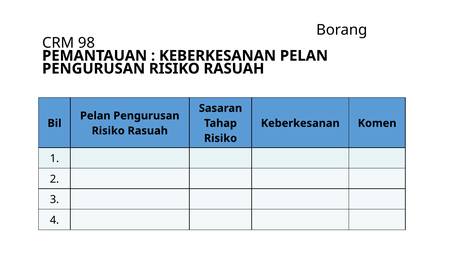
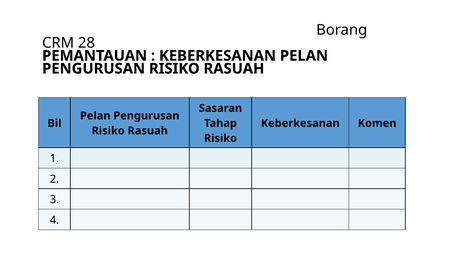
98: 98 -> 28 (86, 43)
